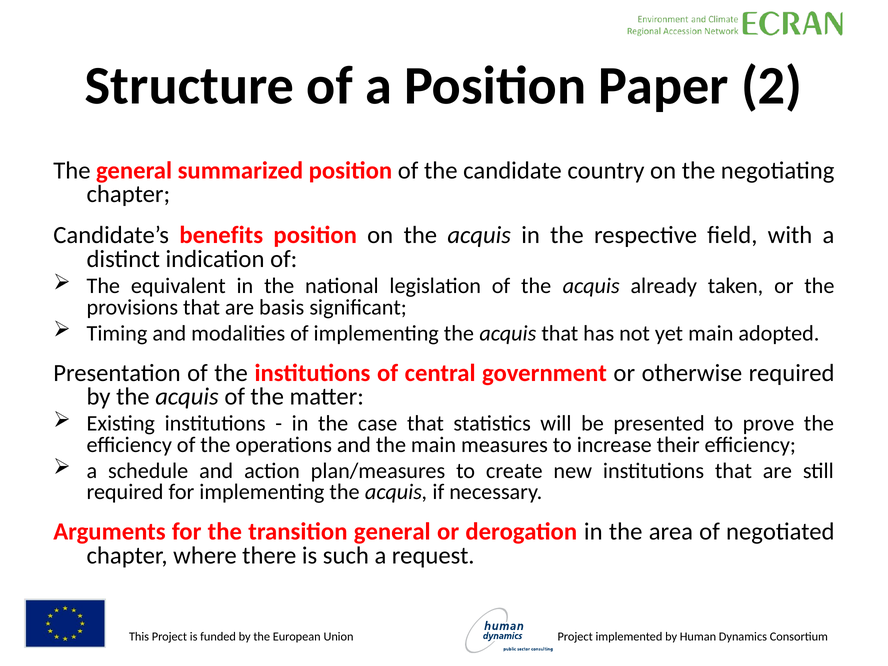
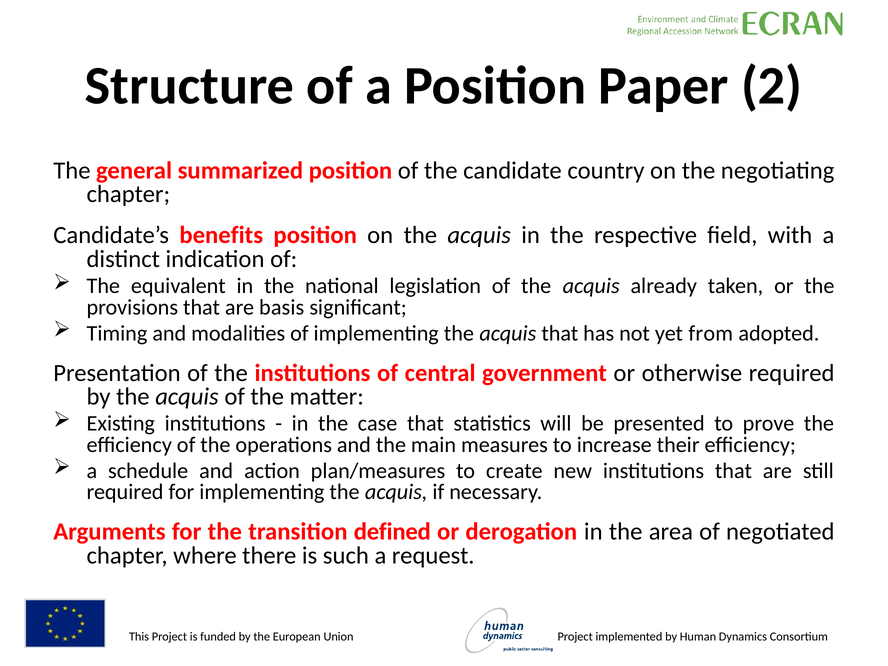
yet main: main -> from (711, 333)
transition general: general -> defined (392, 532)
